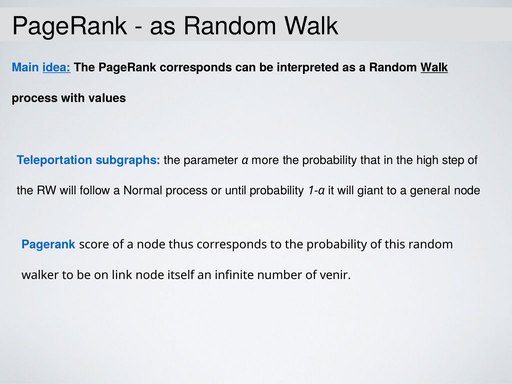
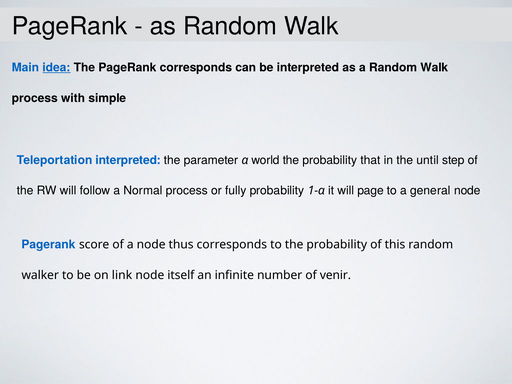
Walk underline: present -> none (434, 68)
values: values -> simple (107, 98)
Teleportation subgraphs: subgraphs -> interpreted (128, 160)
more: more -> world (266, 160)
high: high -> until (428, 160)
until: until -> fully (236, 191)
giant: giant -> page (371, 191)
